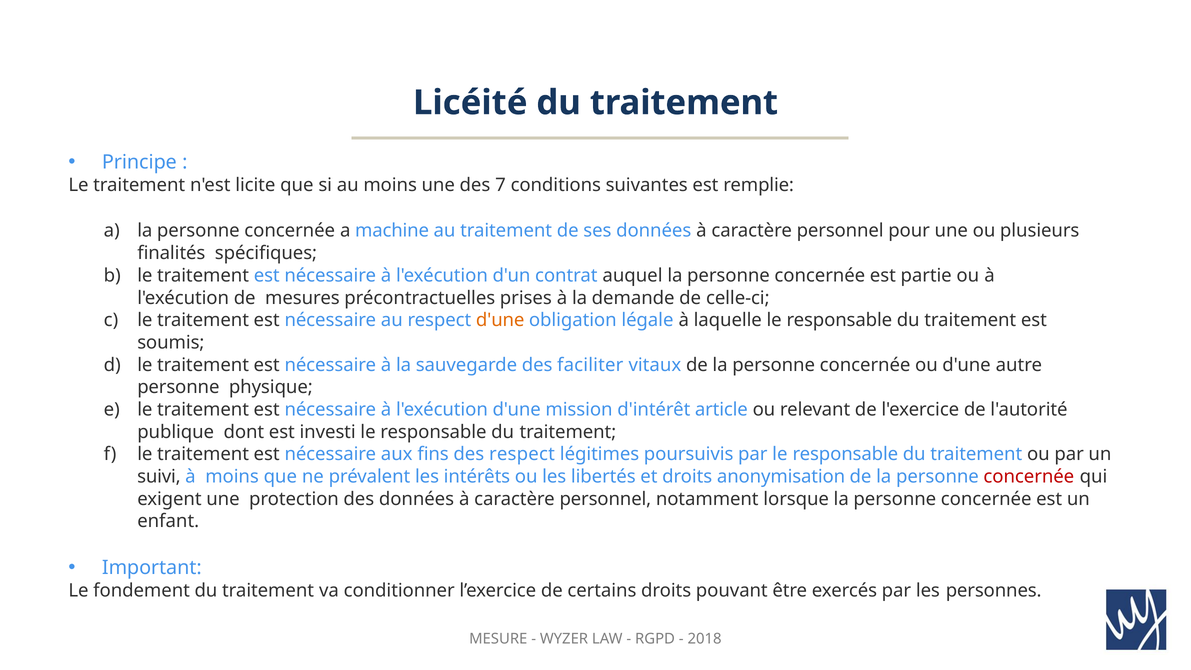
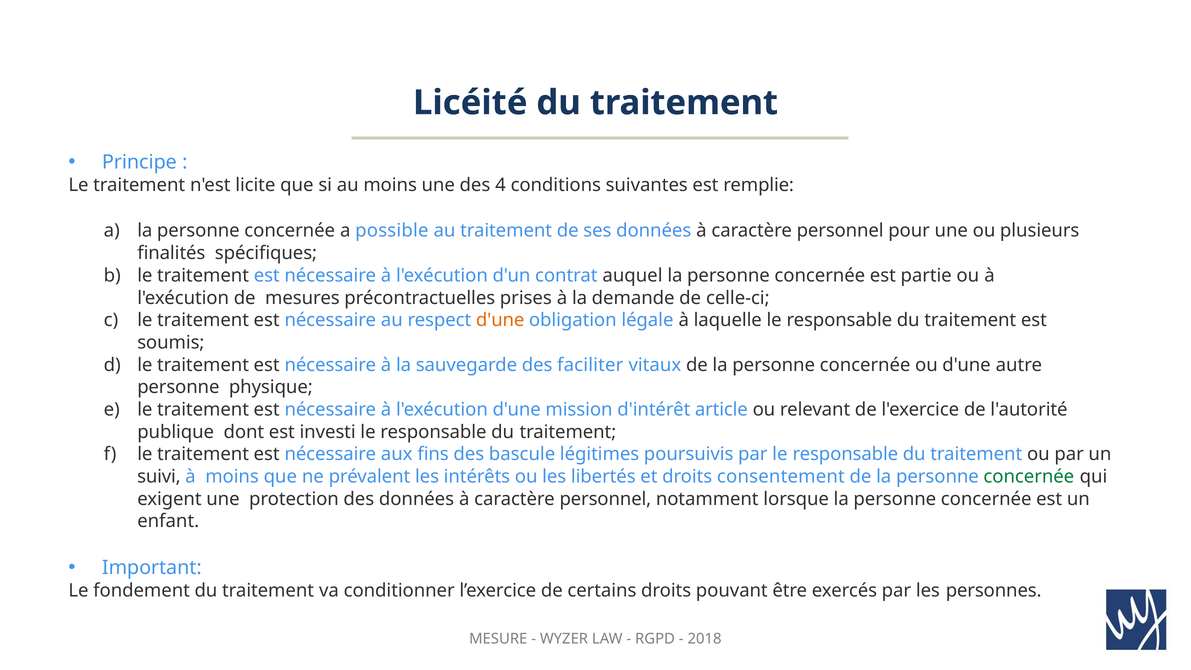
7: 7 -> 4 (500, 185)
machine: machine -> possible (392, 231)
des respect: respect -> bascule (522, 454)
anonymisation: anonymisation -> consentement (781, 477)
concernée colour: red -> green (1029, 477)
